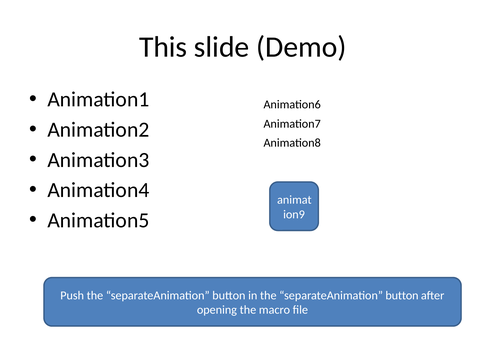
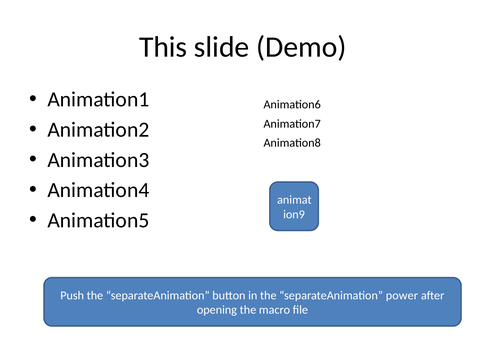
in the separateAnimation button: button -> power (402, 296)
